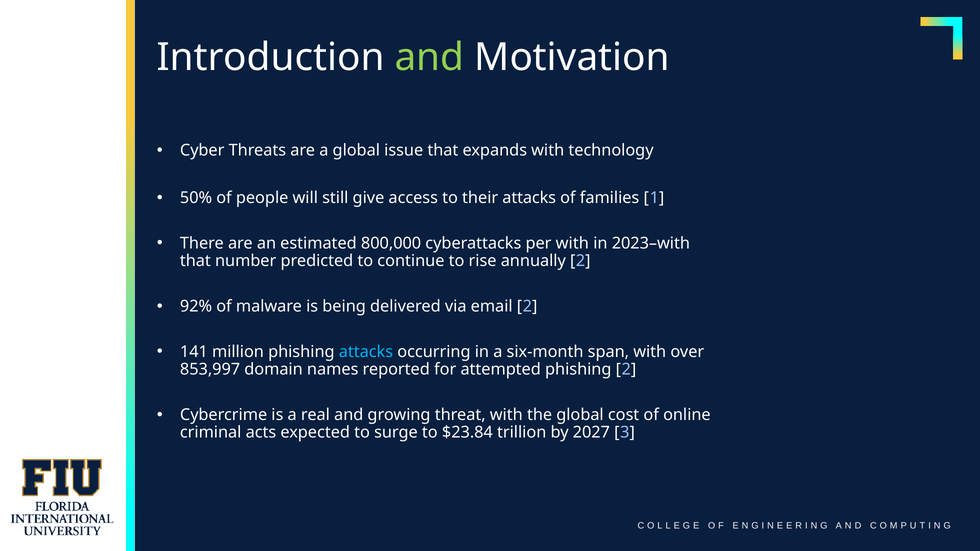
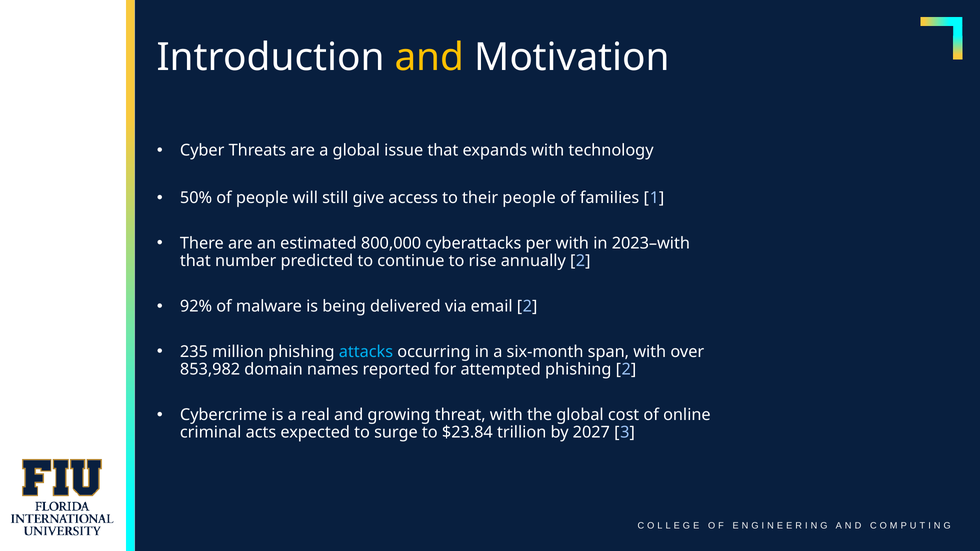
and colour: light green -> yellow (429, 58)
their attacks: attacks -> people (529, 198)
141: 141 -> 235 (194, 352)
853,997: 853,997 -> 853,982 (210, 370)
